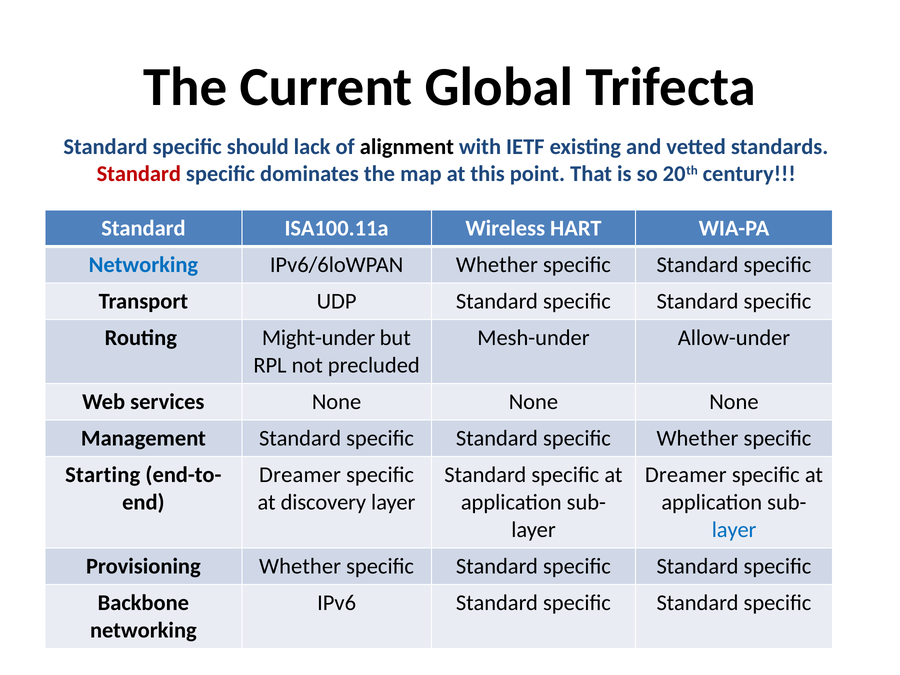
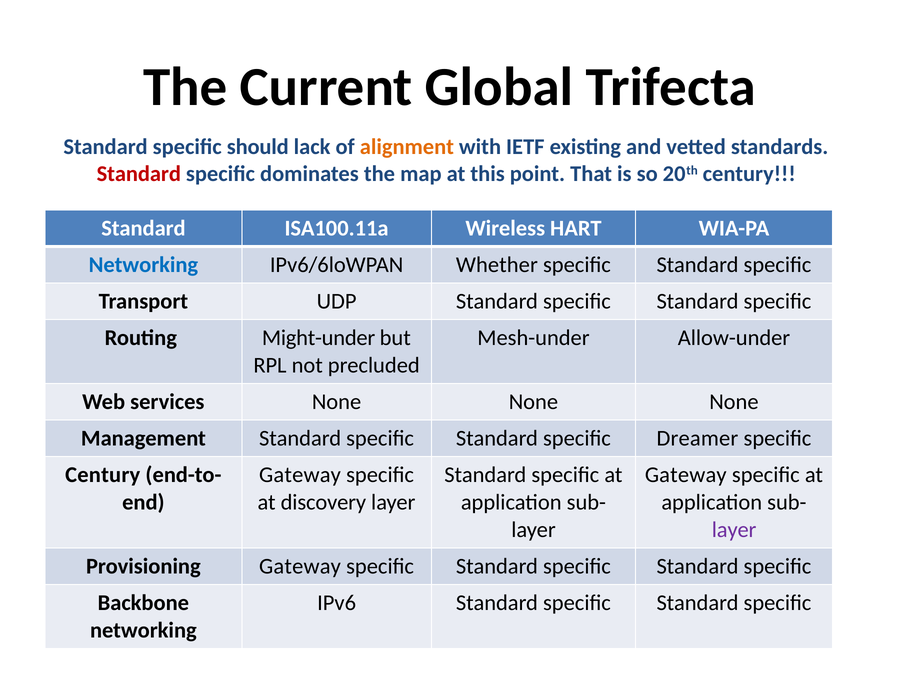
alignment colour: black -> orange (407, 147)
specific Whether: Whether -> Dreamer (697, 438)
Starting: Starting -> Century (103, 475)
Dreamer: Dreamer -> Gateway (300, 475)
Dreamer: Dreamer -> Gateway (686, 475)
layer colour: blue -> purple (734, 530)
Provisioning Whether: Whether -> Gateway (300, 566)
